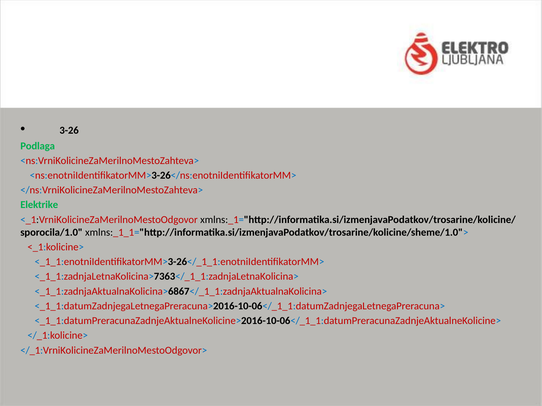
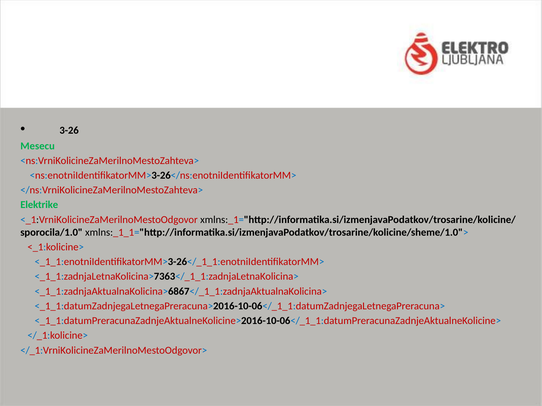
Podlaga: Podlaga -> Mesecu (38, 146)
